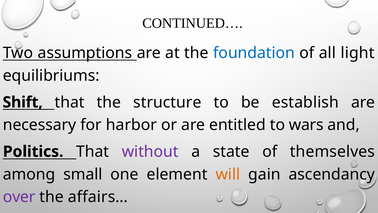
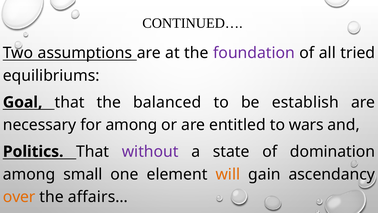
foundation colour: blue -> purple (254, 53)
light: light -> tried (358, 53)
Shift: Shift -> Goal (23, 102)
structure: structure -> balanced (167, 102)
for harbor: harbor -> among (131, 125)
themselves: themselves -> domination (333, 151)
over colour: purple -> orange (19, 197)
